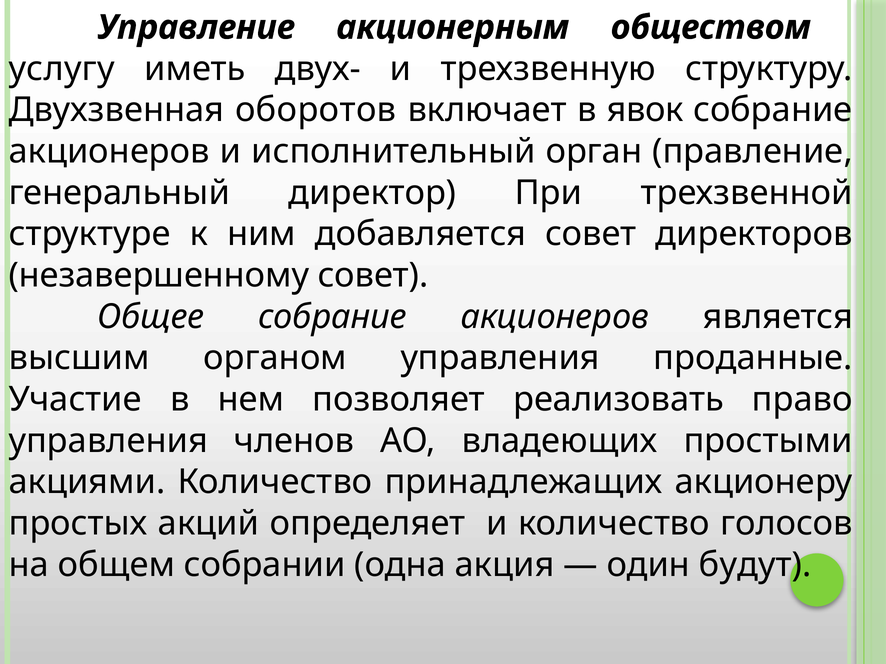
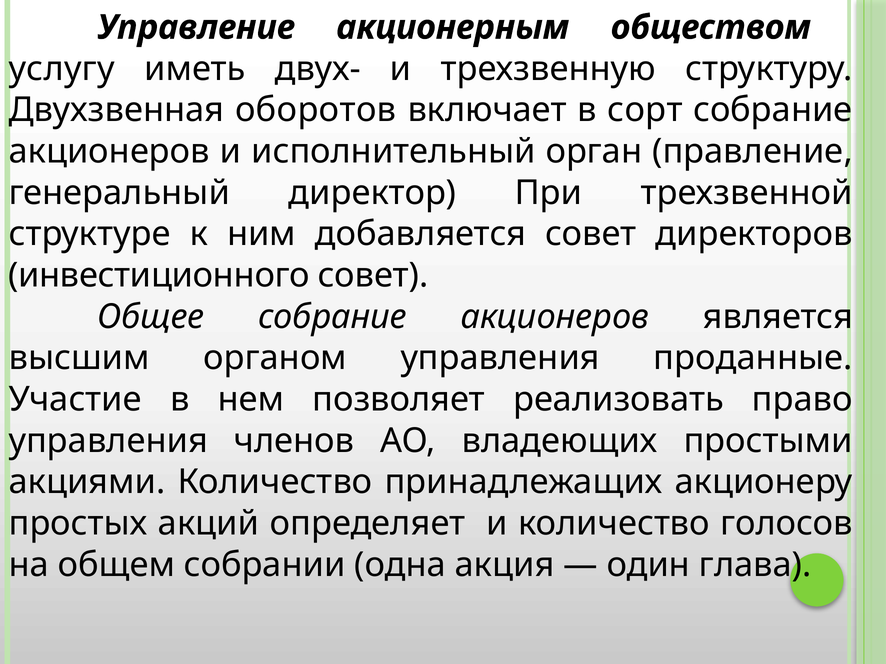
явок: явок -> сорт (645, 110)
незавершенному: незавершенному -> инвестиционного (159, 276)
будут: будут -> глава (755, 565)
